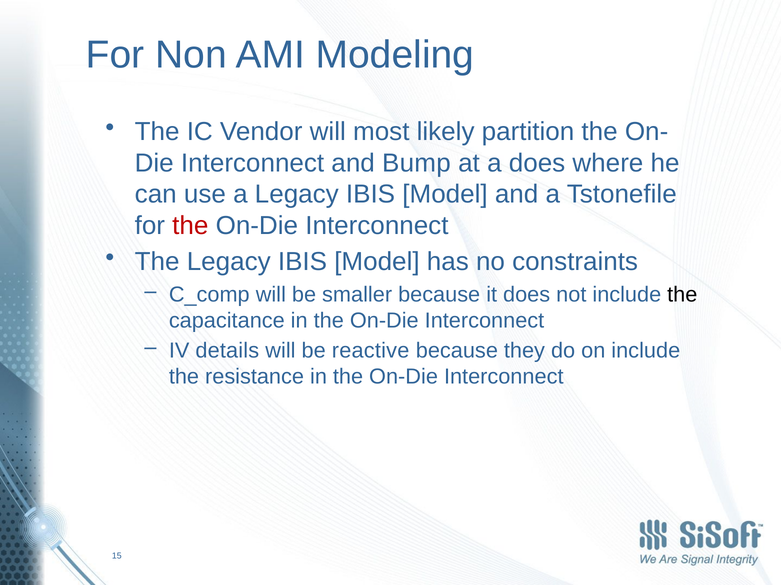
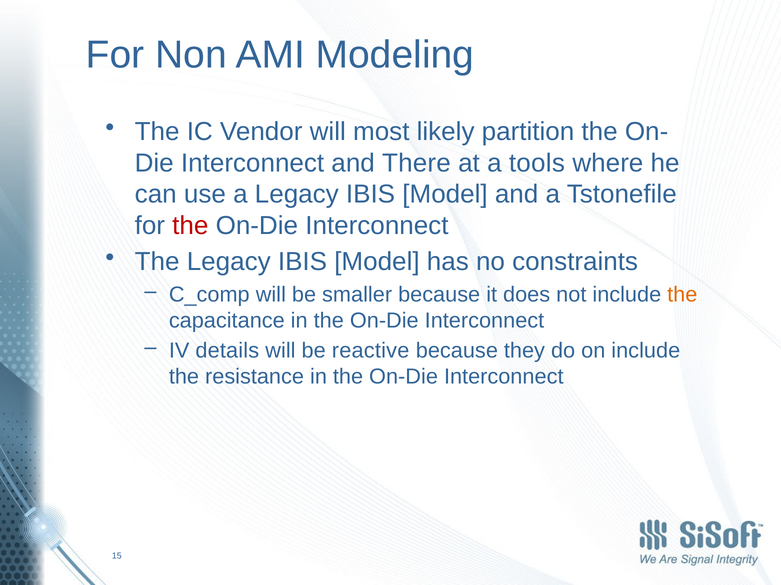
Bump: Bump -> There (416, 163)
a does: does -> tools (537, 163)
the colour: black -> orange (682, 295)
